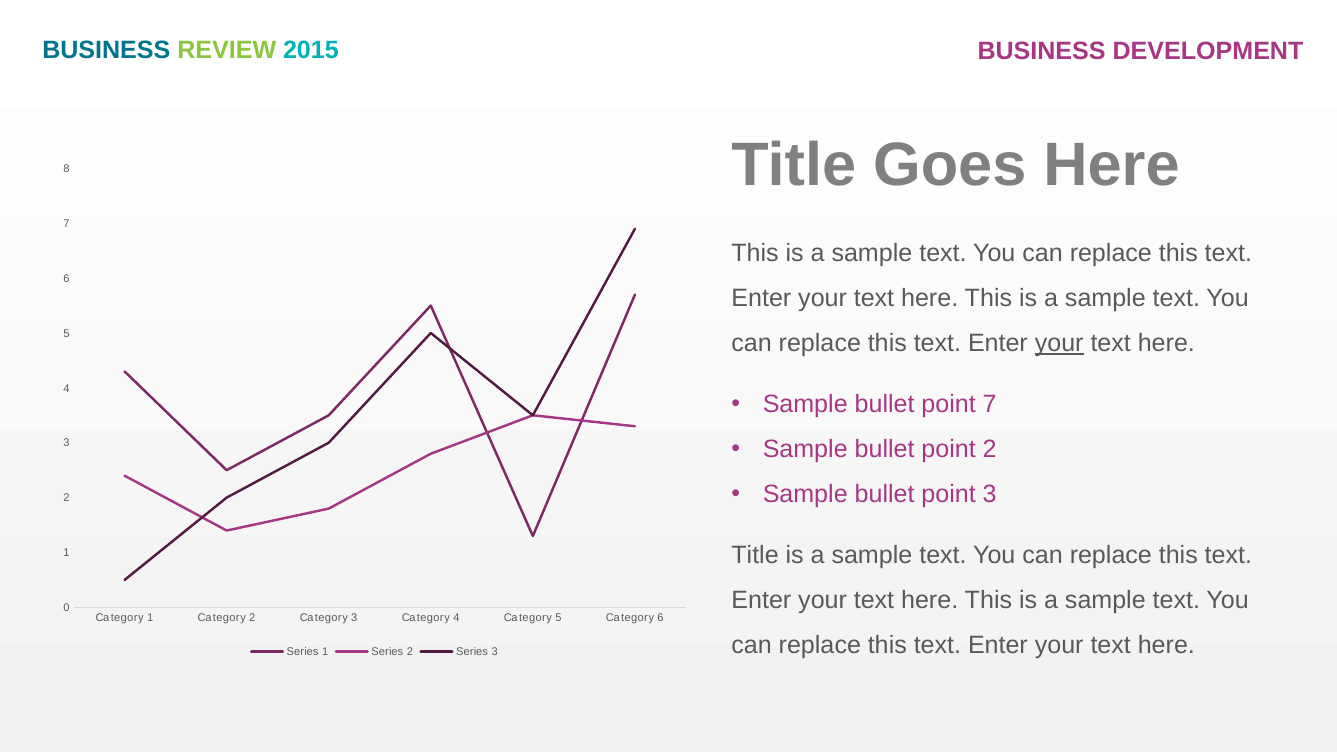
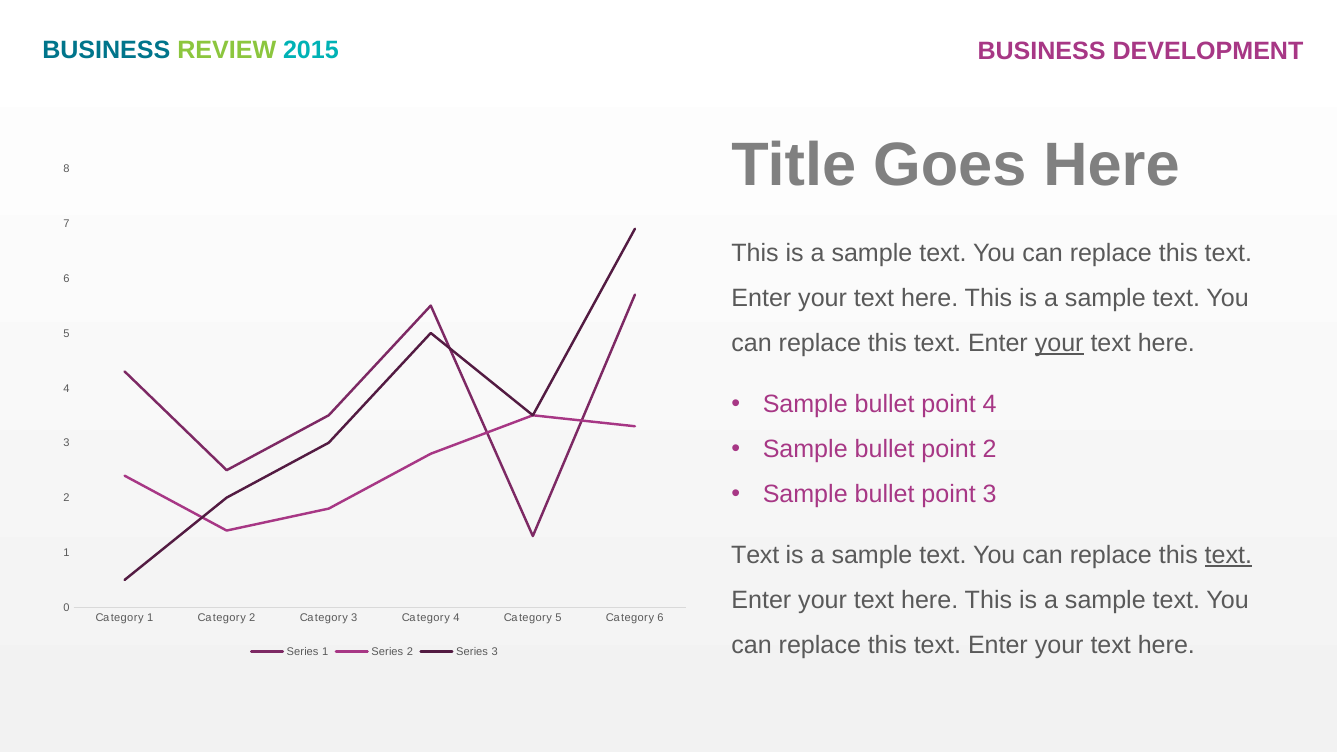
point 7: 7 -> 4 (990, 404)
Title: Title -> Text (755, 555)
text underline: none -> present (1228, 555)
